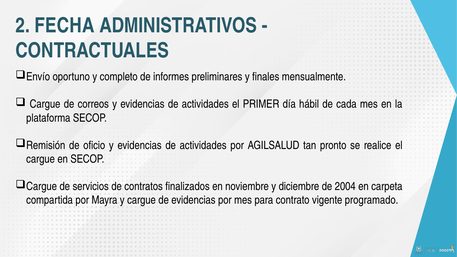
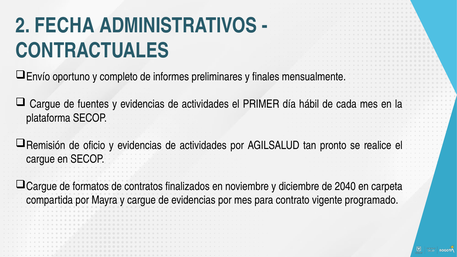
correos: correos -> fuentes (93, 104)
servicios: servicios -> formatos (91, 186)
2004: 2004 -> 2040 (345, 186)
